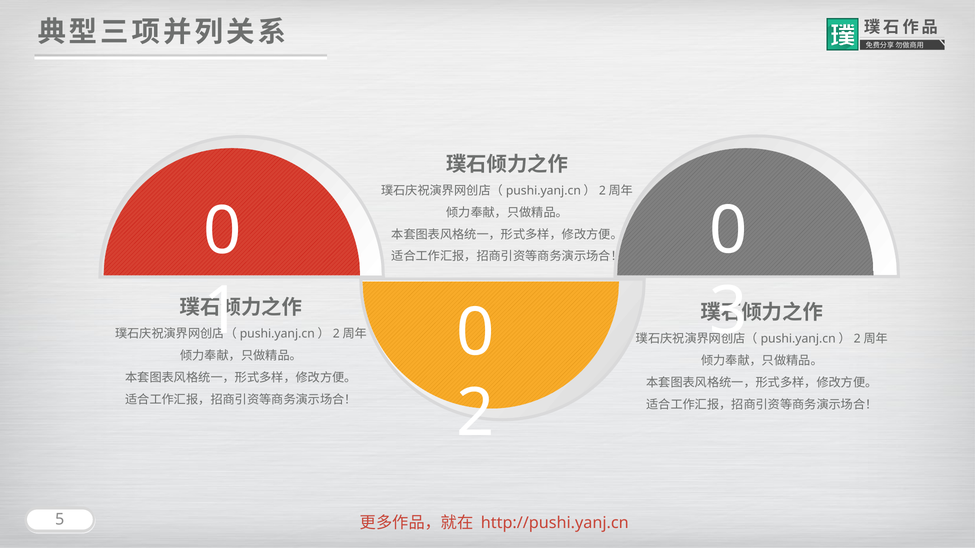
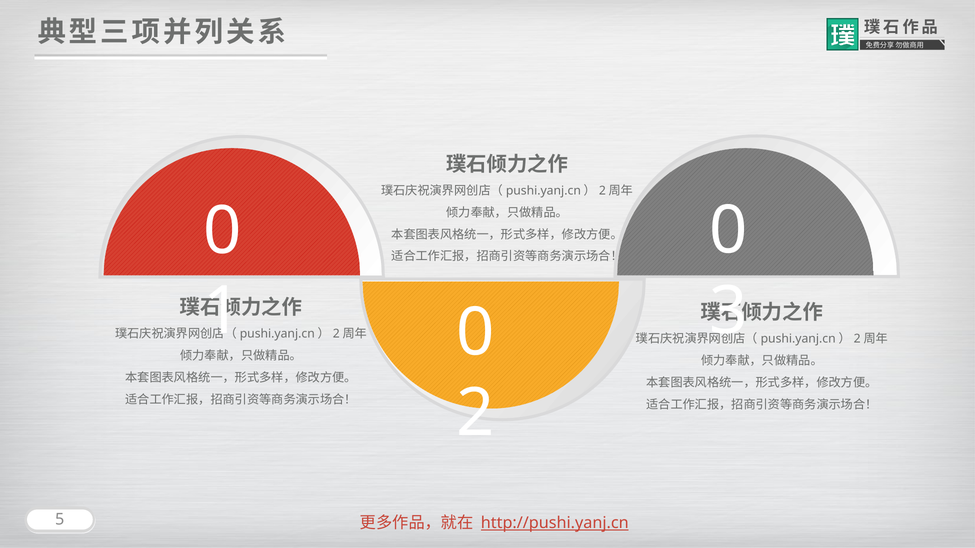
http://pushi.yanj.cn underline: none -> present (555, 523)
